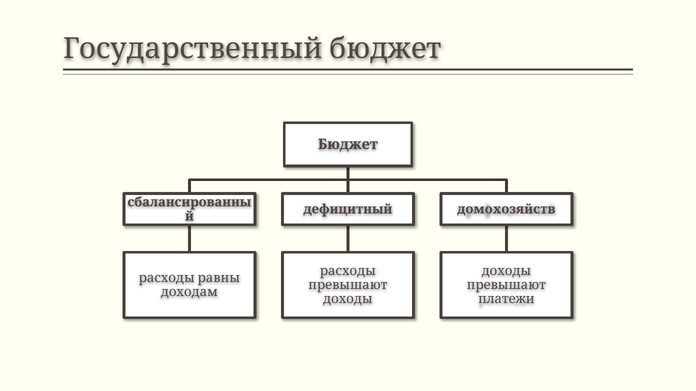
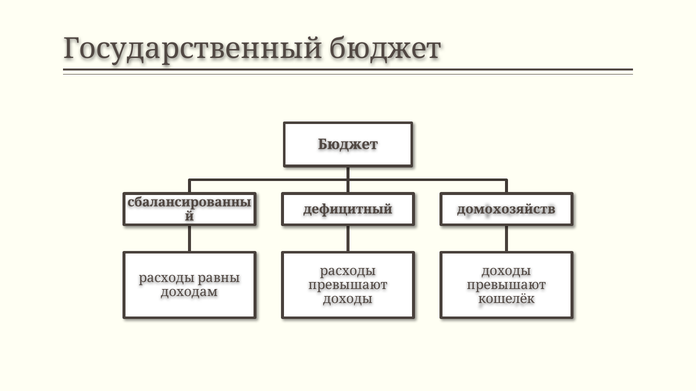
платежи: платежи -> кошелёк (506, 299)
